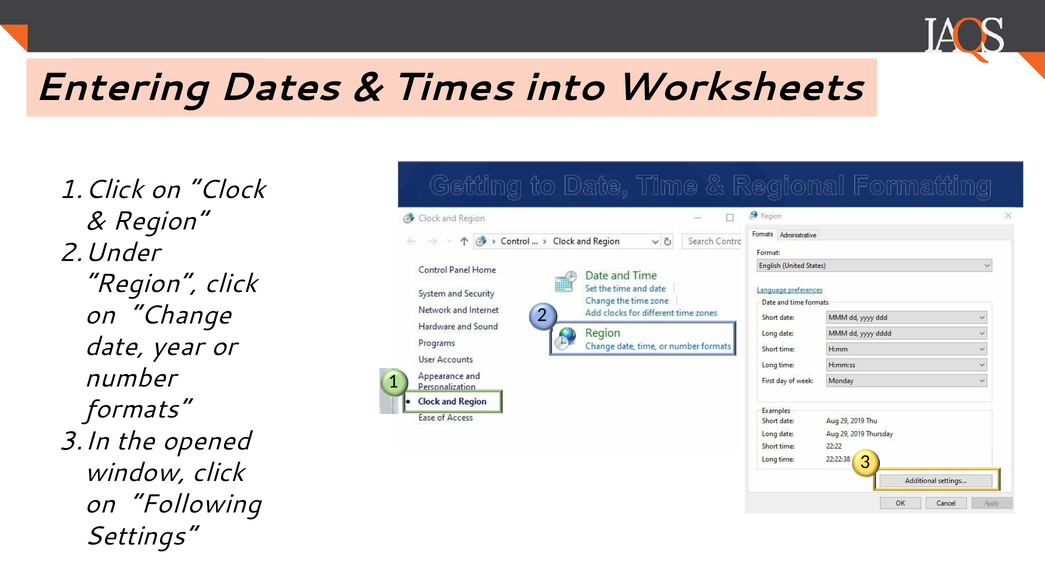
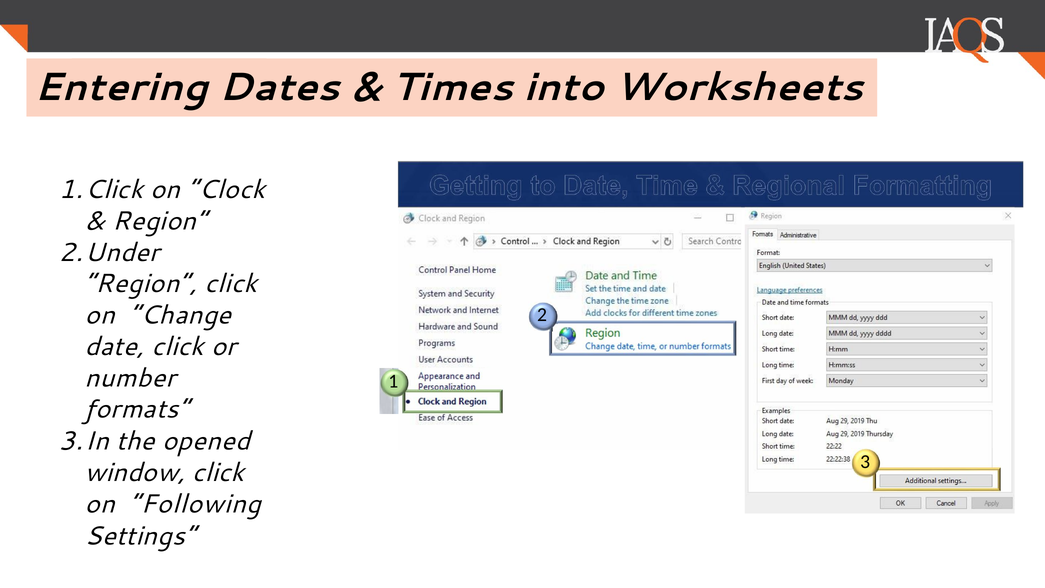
date year: year -> click (178, 346)
